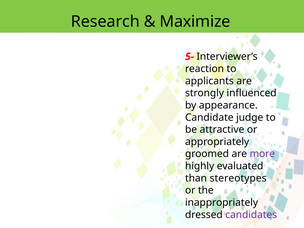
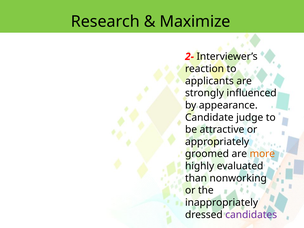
5-: 5- -> 2- (190, 57)
more colour: purple -> orange (262, 154)
stereotypes: stereotypes -> nonworking (238, 178)
